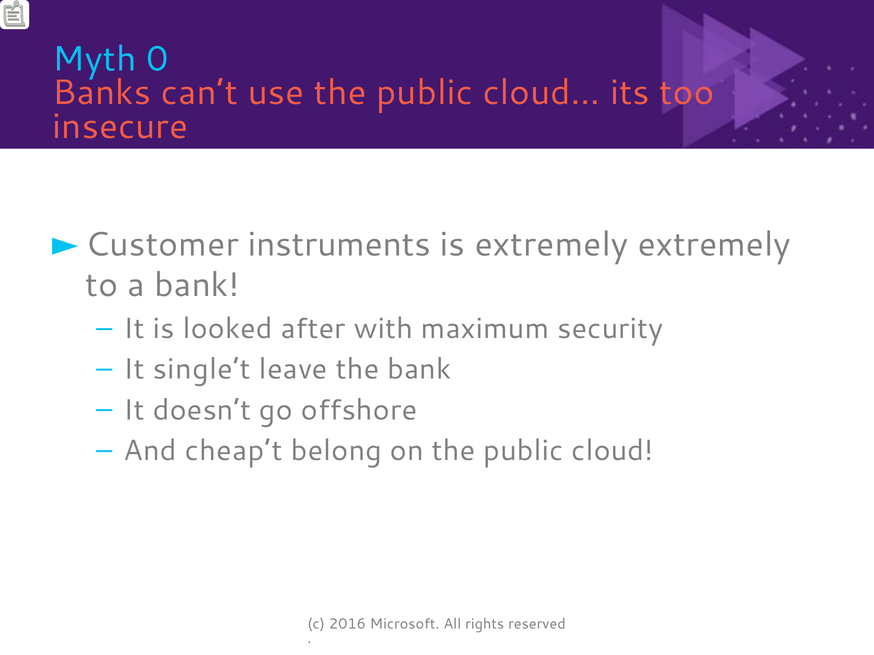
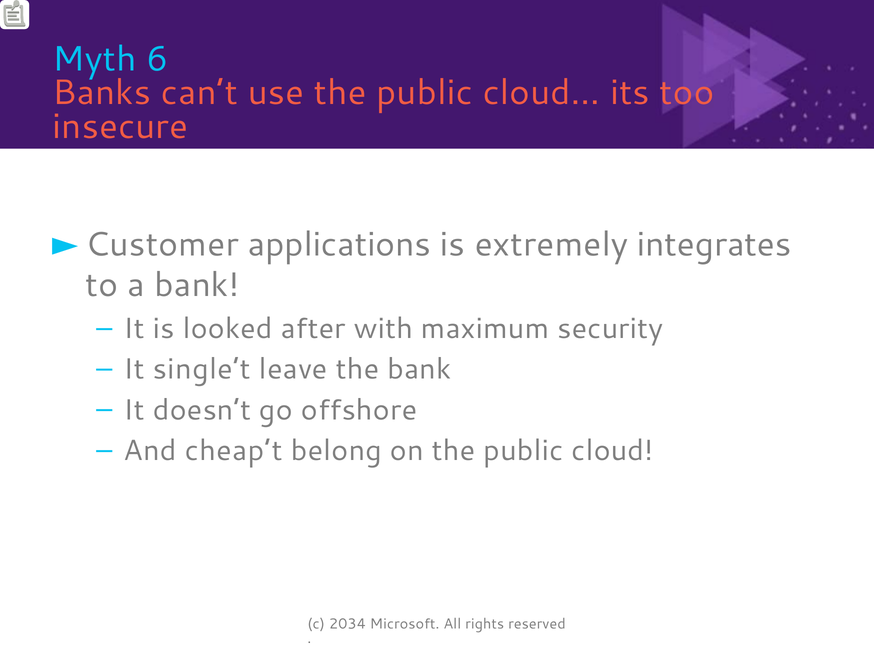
0: 0 -> 6 (158, 59)
instruments: instruments -> applications (340, 245)
extremely extremely: extremely -> integrates (714, 245)
2016: 2016 -> 2034 (347, 624)
